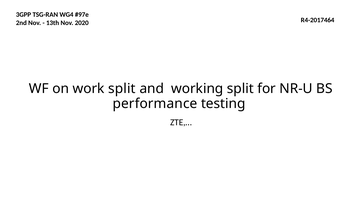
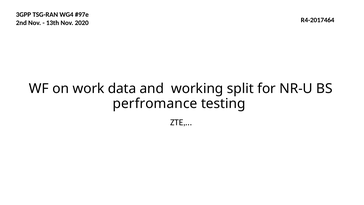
work split: split -> data (122, 89)
performance: performance -> perfromance (155, 103)
